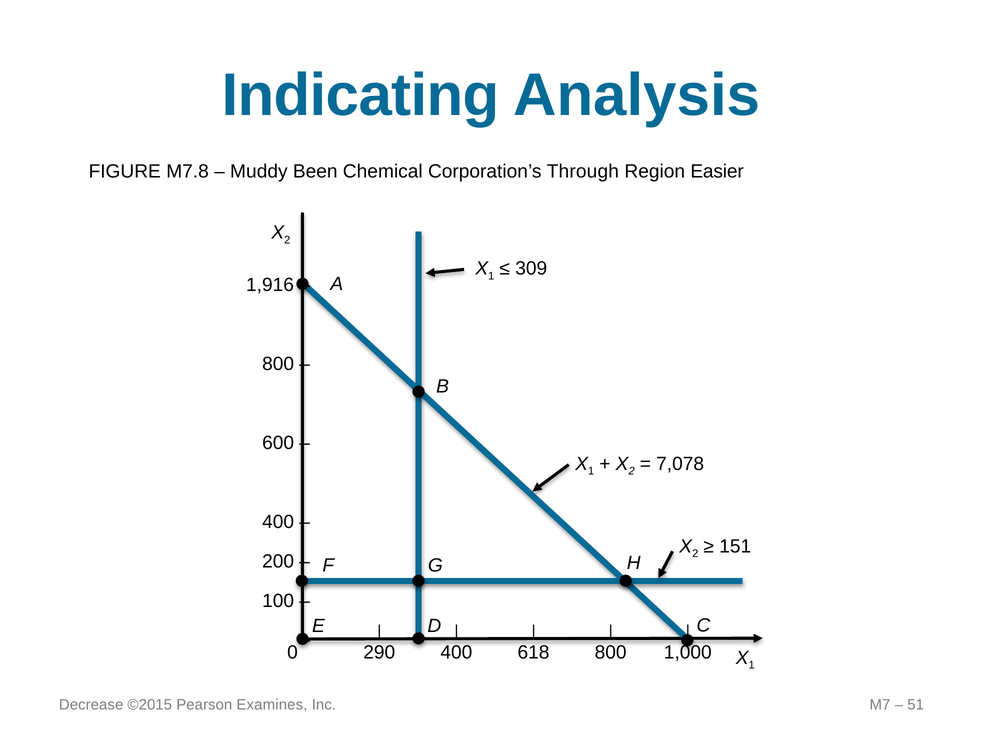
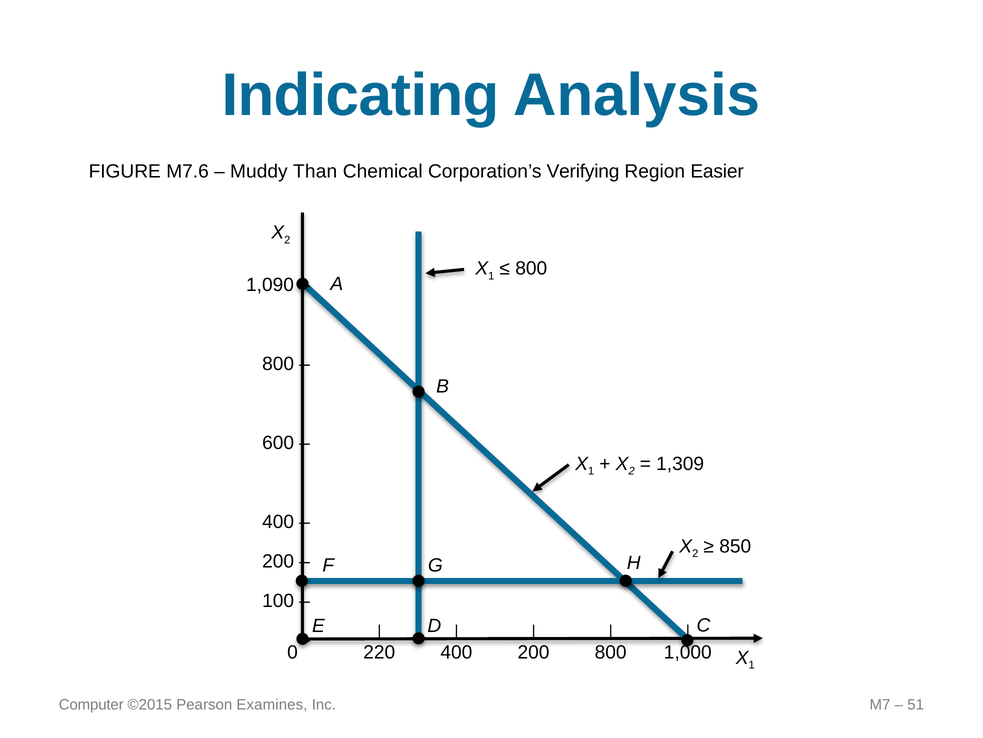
M7.8: M7.8 -> M7.6 (188, 171)
Been: Been -> Than (315, 171)
Through: Through -> Verifying (583, 171)
309: 309 -> 800 (531, 268)
1,916: 1,916 -> 1,090 (270, 285)
7,078: 7,078 -> 1,309 (680, 463)
151: 151 -> 850 (735, 546)
290: 290 -> 220 (379, 652)
400 618: 618 -> 200 (533, 652)
Decrease: Decrease -> Computer (91, 704)
